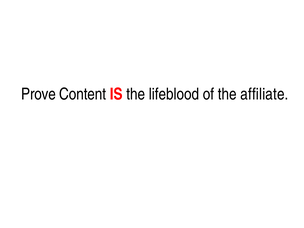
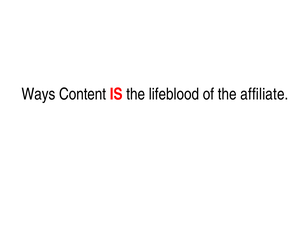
Prove: Prove -> Ways (38, 94)
